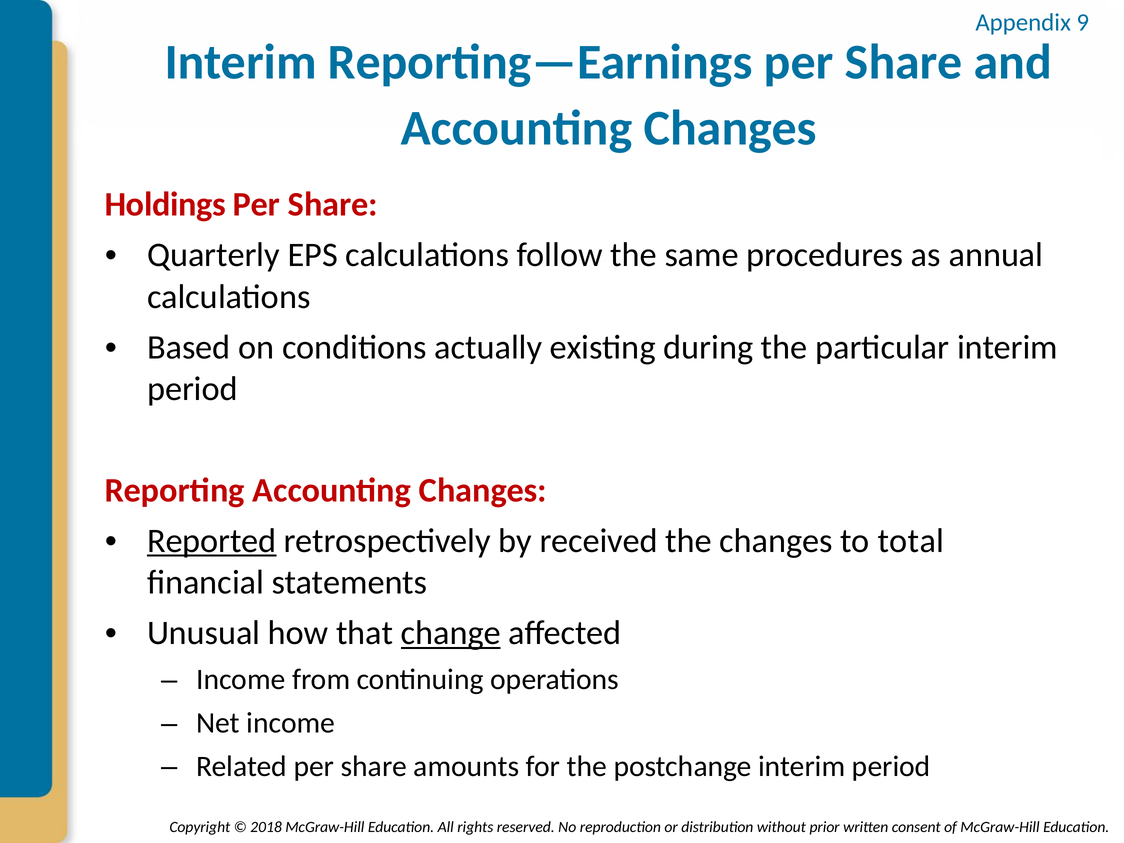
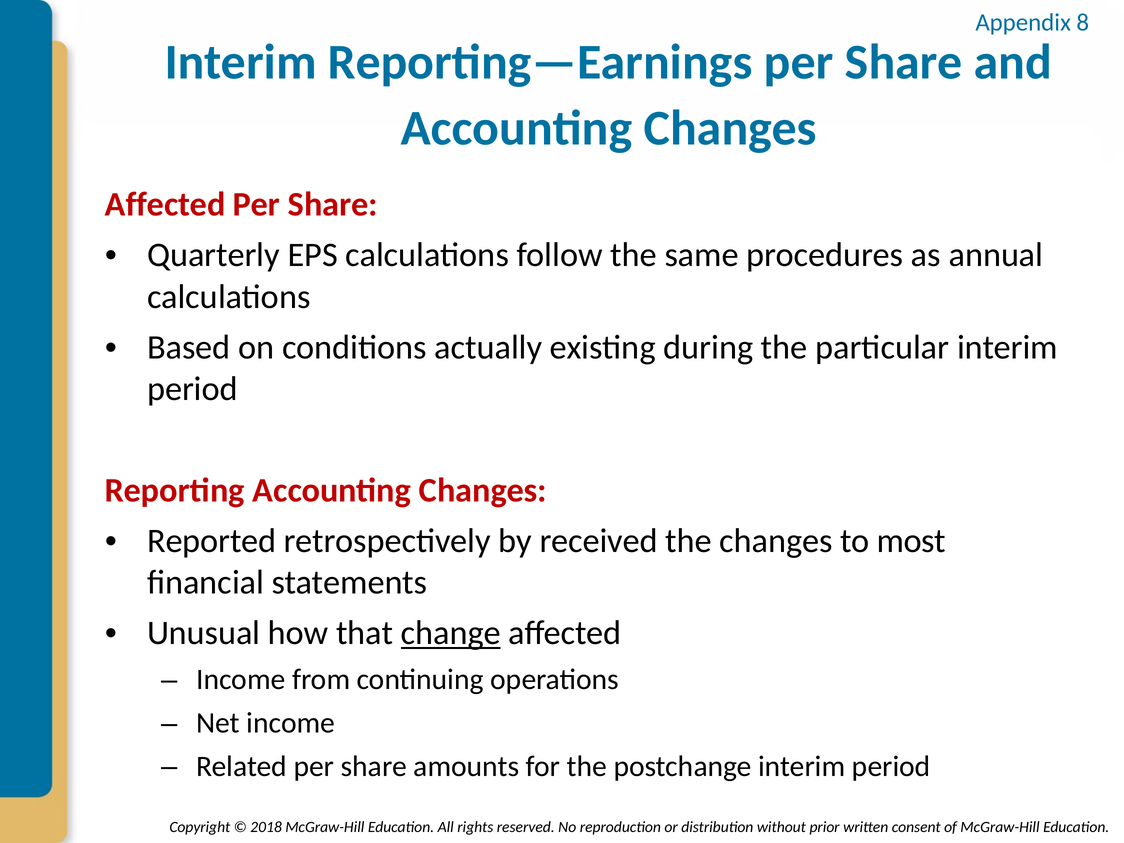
9: 9 -> 8 (1083, 22)
Holdings: Holdings -> Affected (165, 204)
Reported underline: present -> none (212, 541)
total: total -> most (911, 541)
